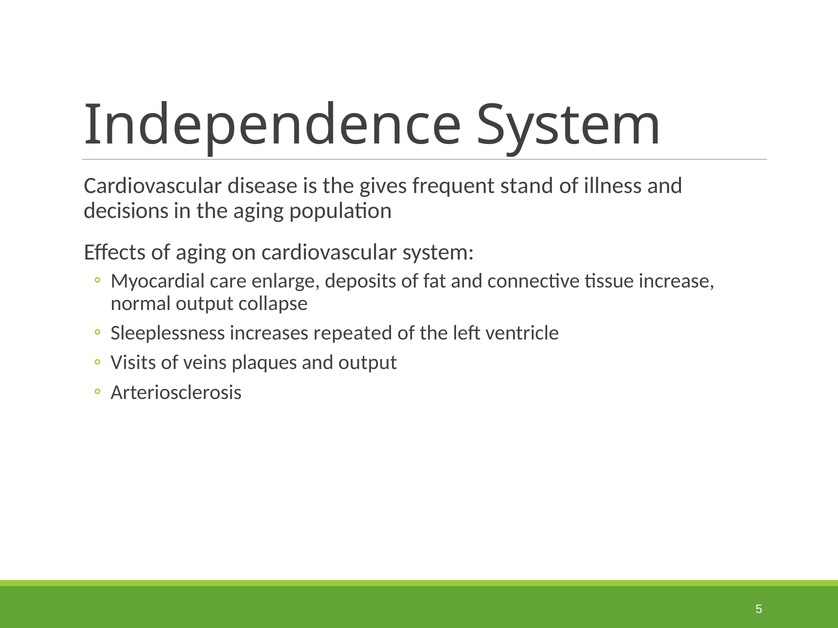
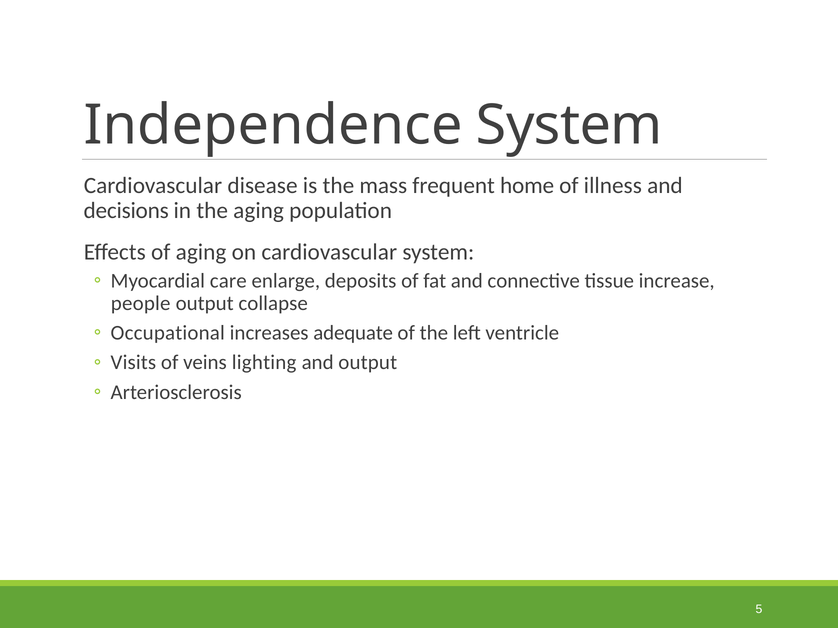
gives: gives -> mass (383, 186)
stand: stand -> home (527, 186)
normal: normal -> people (141, 304)
Sleeplessness: Sleeplessness -> Occupational (168, 333)
repeated: repeated -> adequate (353, 333)
plaques: plaques -> lighting (264, 363)
